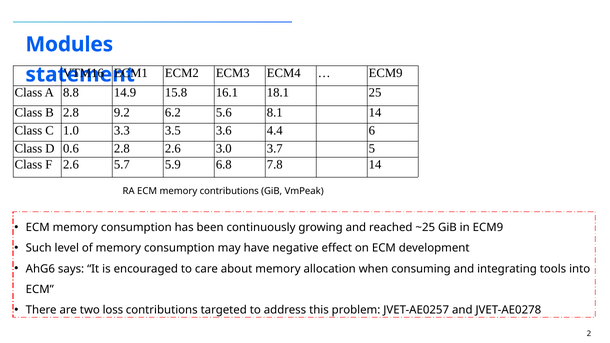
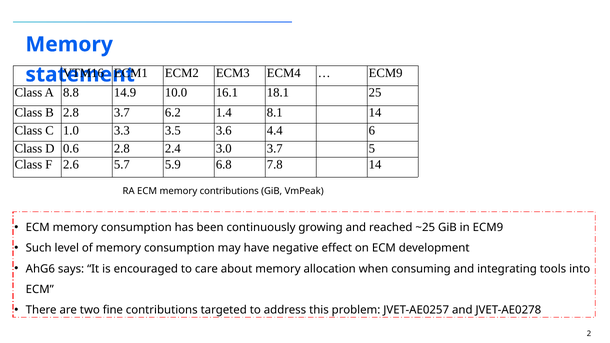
Modules: Modules -> Memory (69, 44)
15.8: 15.8 -> 10.0 (176, 93)
2.8 9.2: 9.2 -> 3.7 (122, 113)
5.6: 5.6 -> 1.4 (224, 113)
2.8 2.6: 2.6 -> 2.4 (173, 149)
loss: loss -> fine (113, 310)
